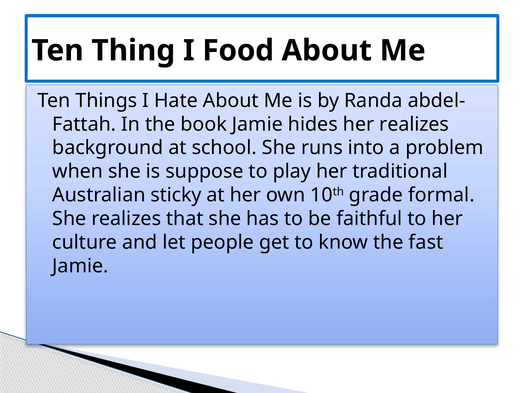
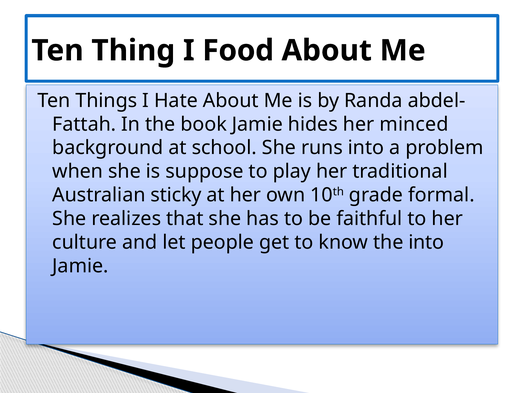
her realizes: realizes -> minced (414, 124)
the fast: fast -> into (426, 242)
